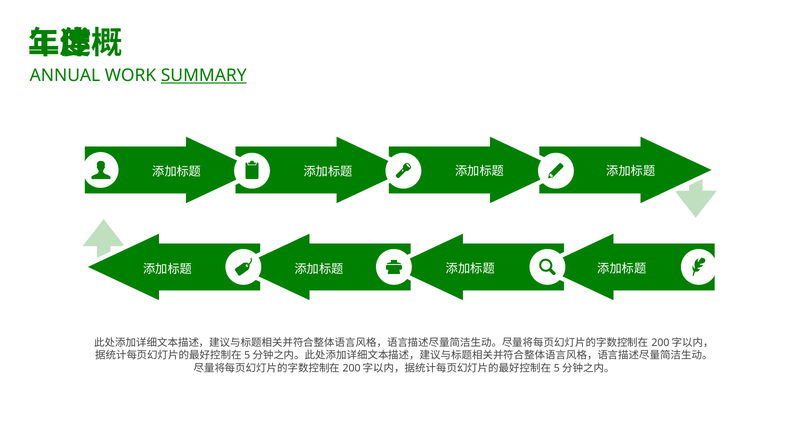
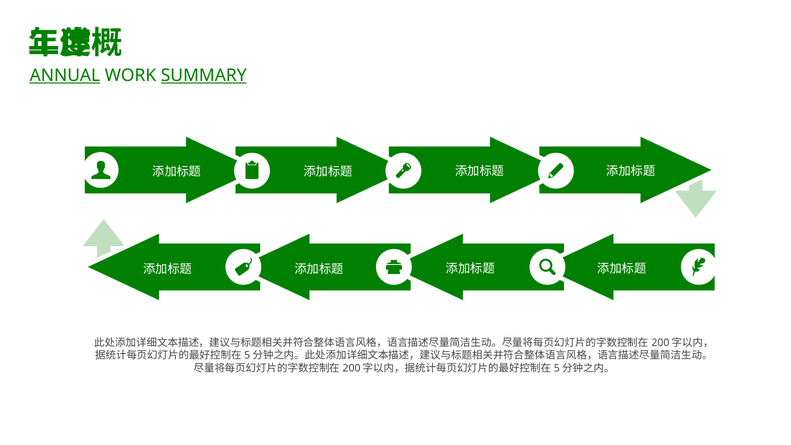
ANNUAL underline: none -> present (65, 75)
